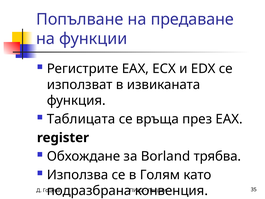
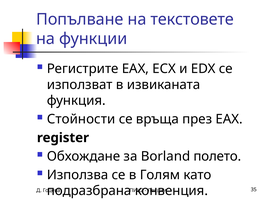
предаване: предаване -> текстовете (192, 19)
Таблицата: Таблицата -> Стойности (81, 119)
трябва: трябва -> полето (217, 156)
